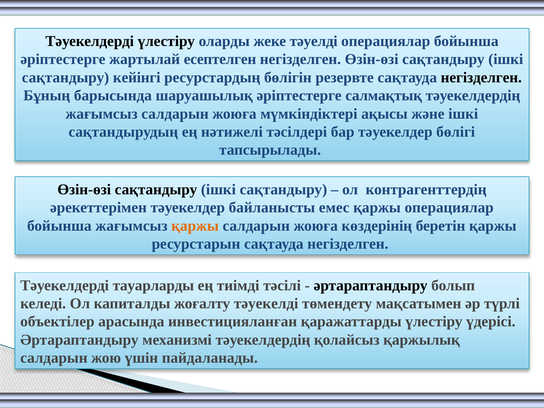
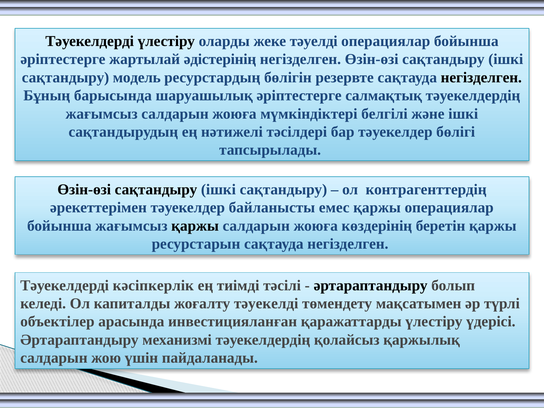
есептелген: есептелген -> әдістерінің (220, 59)
кейінгі: кейінгі -> модель (137, 77)
ақысы: ақысы -> белгілі (384, 114)
қаржы colour: orange -> black (195, 226)
тауарларды: тауарларды -> кәсіпкерлік (153, 285)
